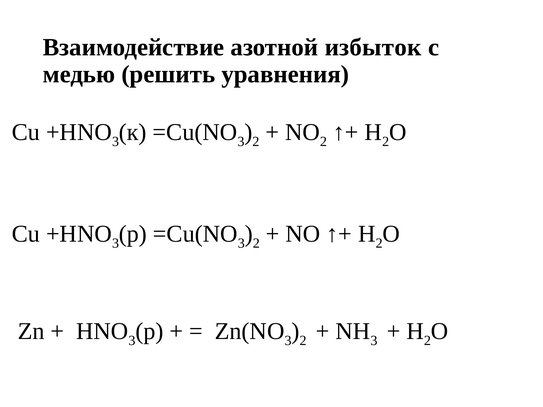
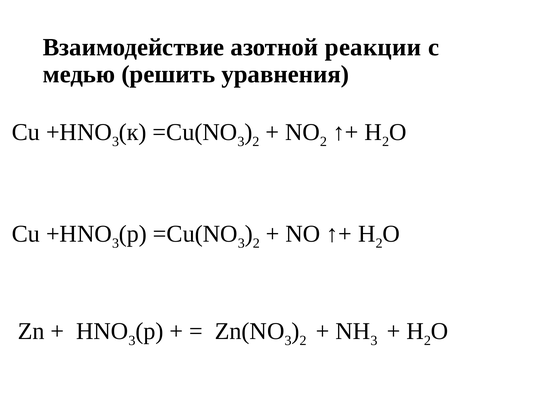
избыток: избыток -> реакции (373, 47)
